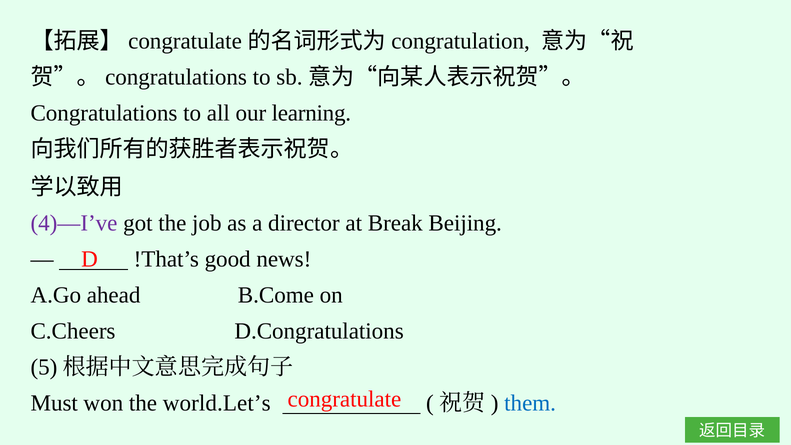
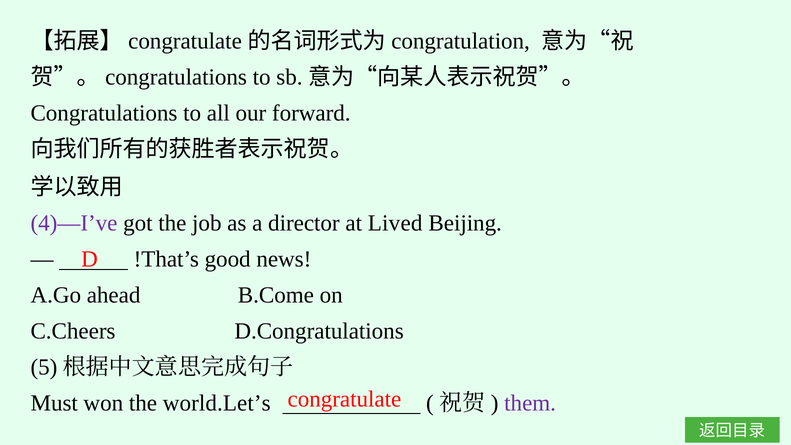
learning: learning -> forward (311, 113)
Break: Break -> Lived (395, 223)
them colour: blue -> purple (530, 403)
